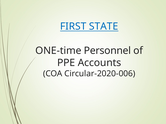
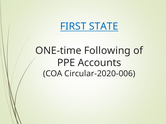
Personnel: Personnel -> Following (107, 51)
